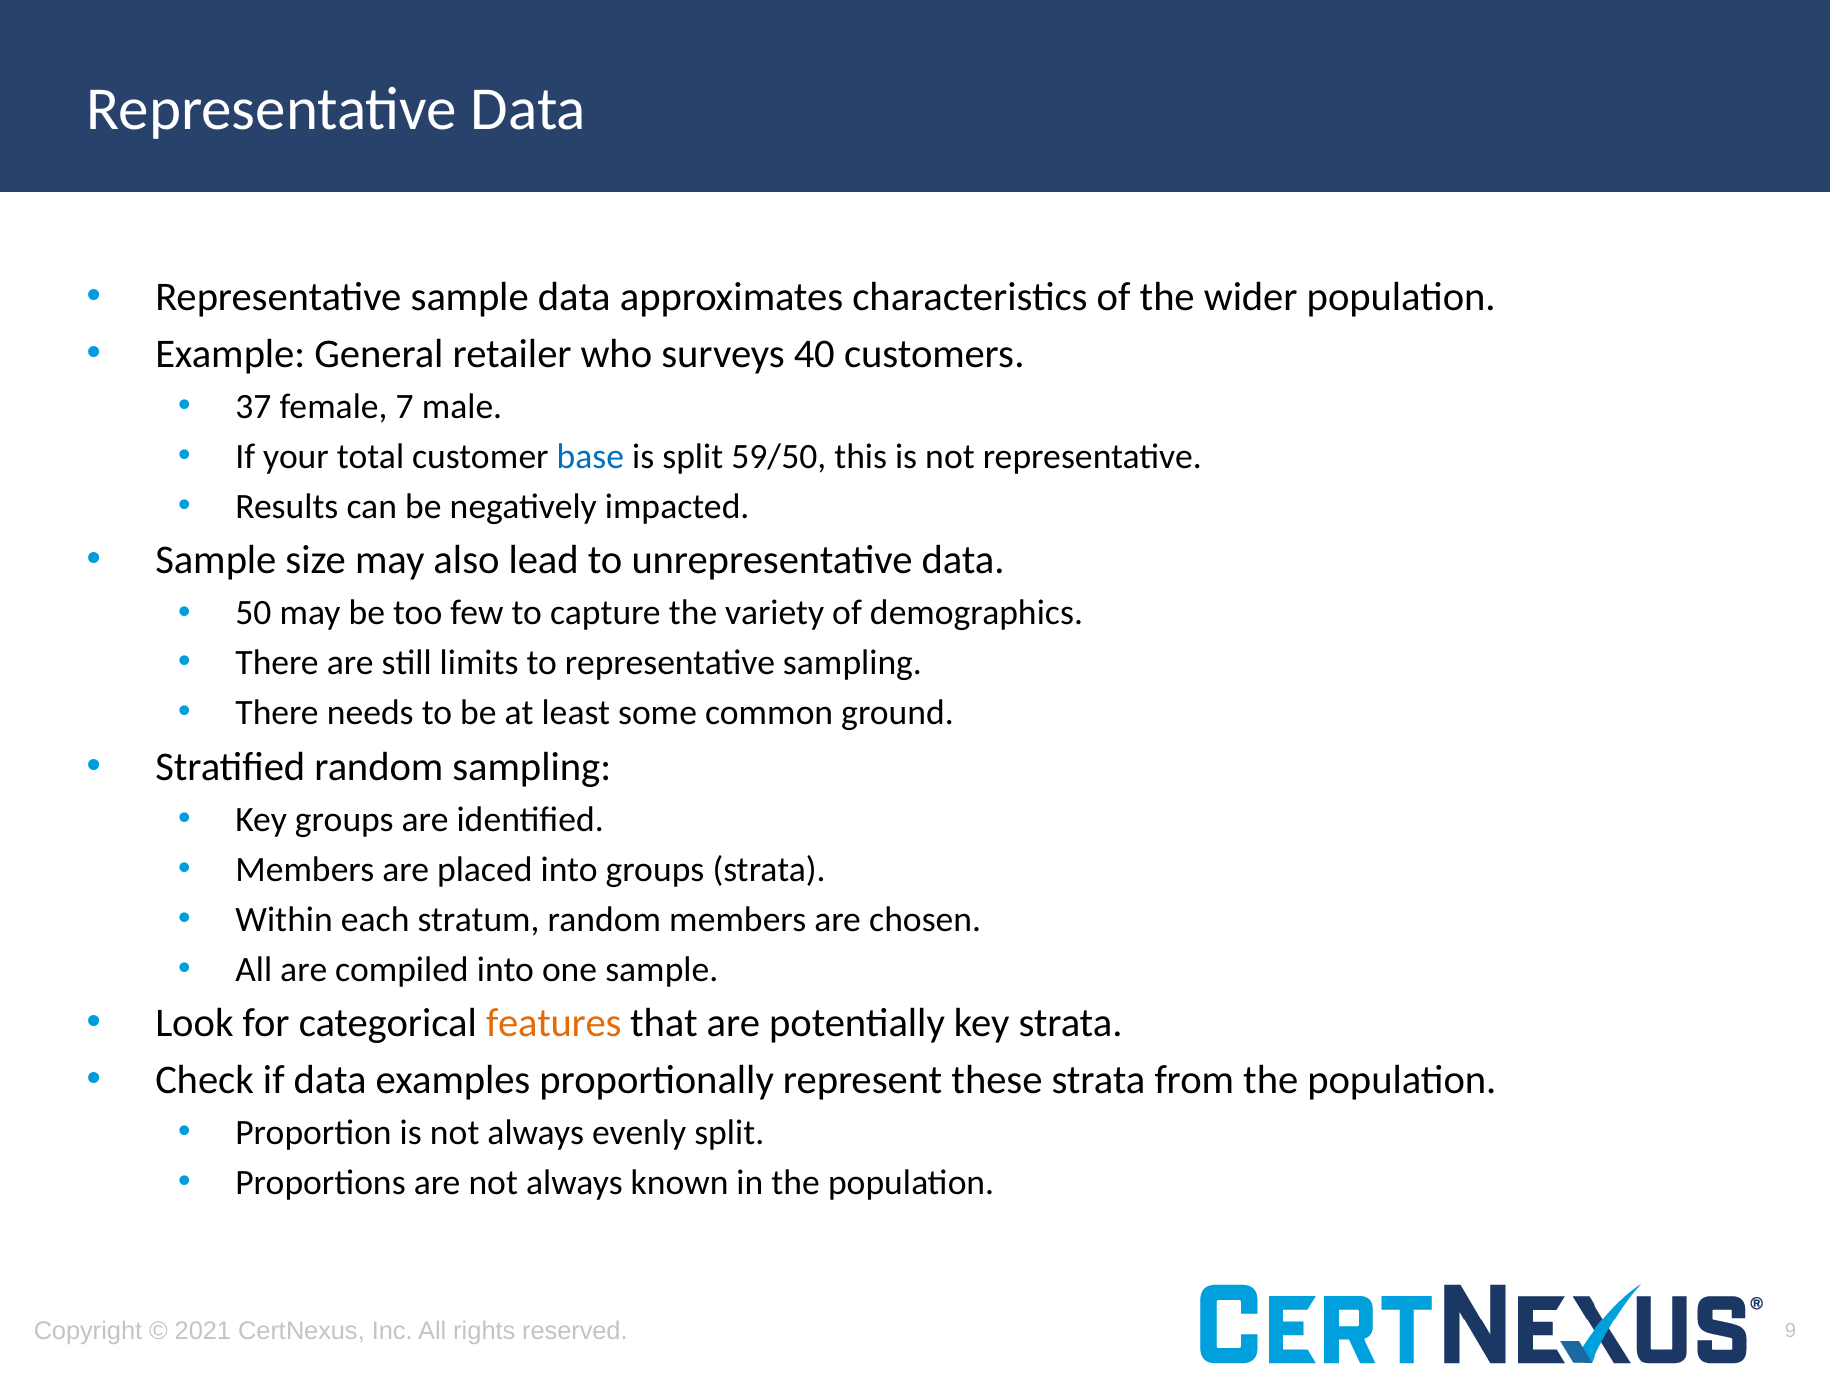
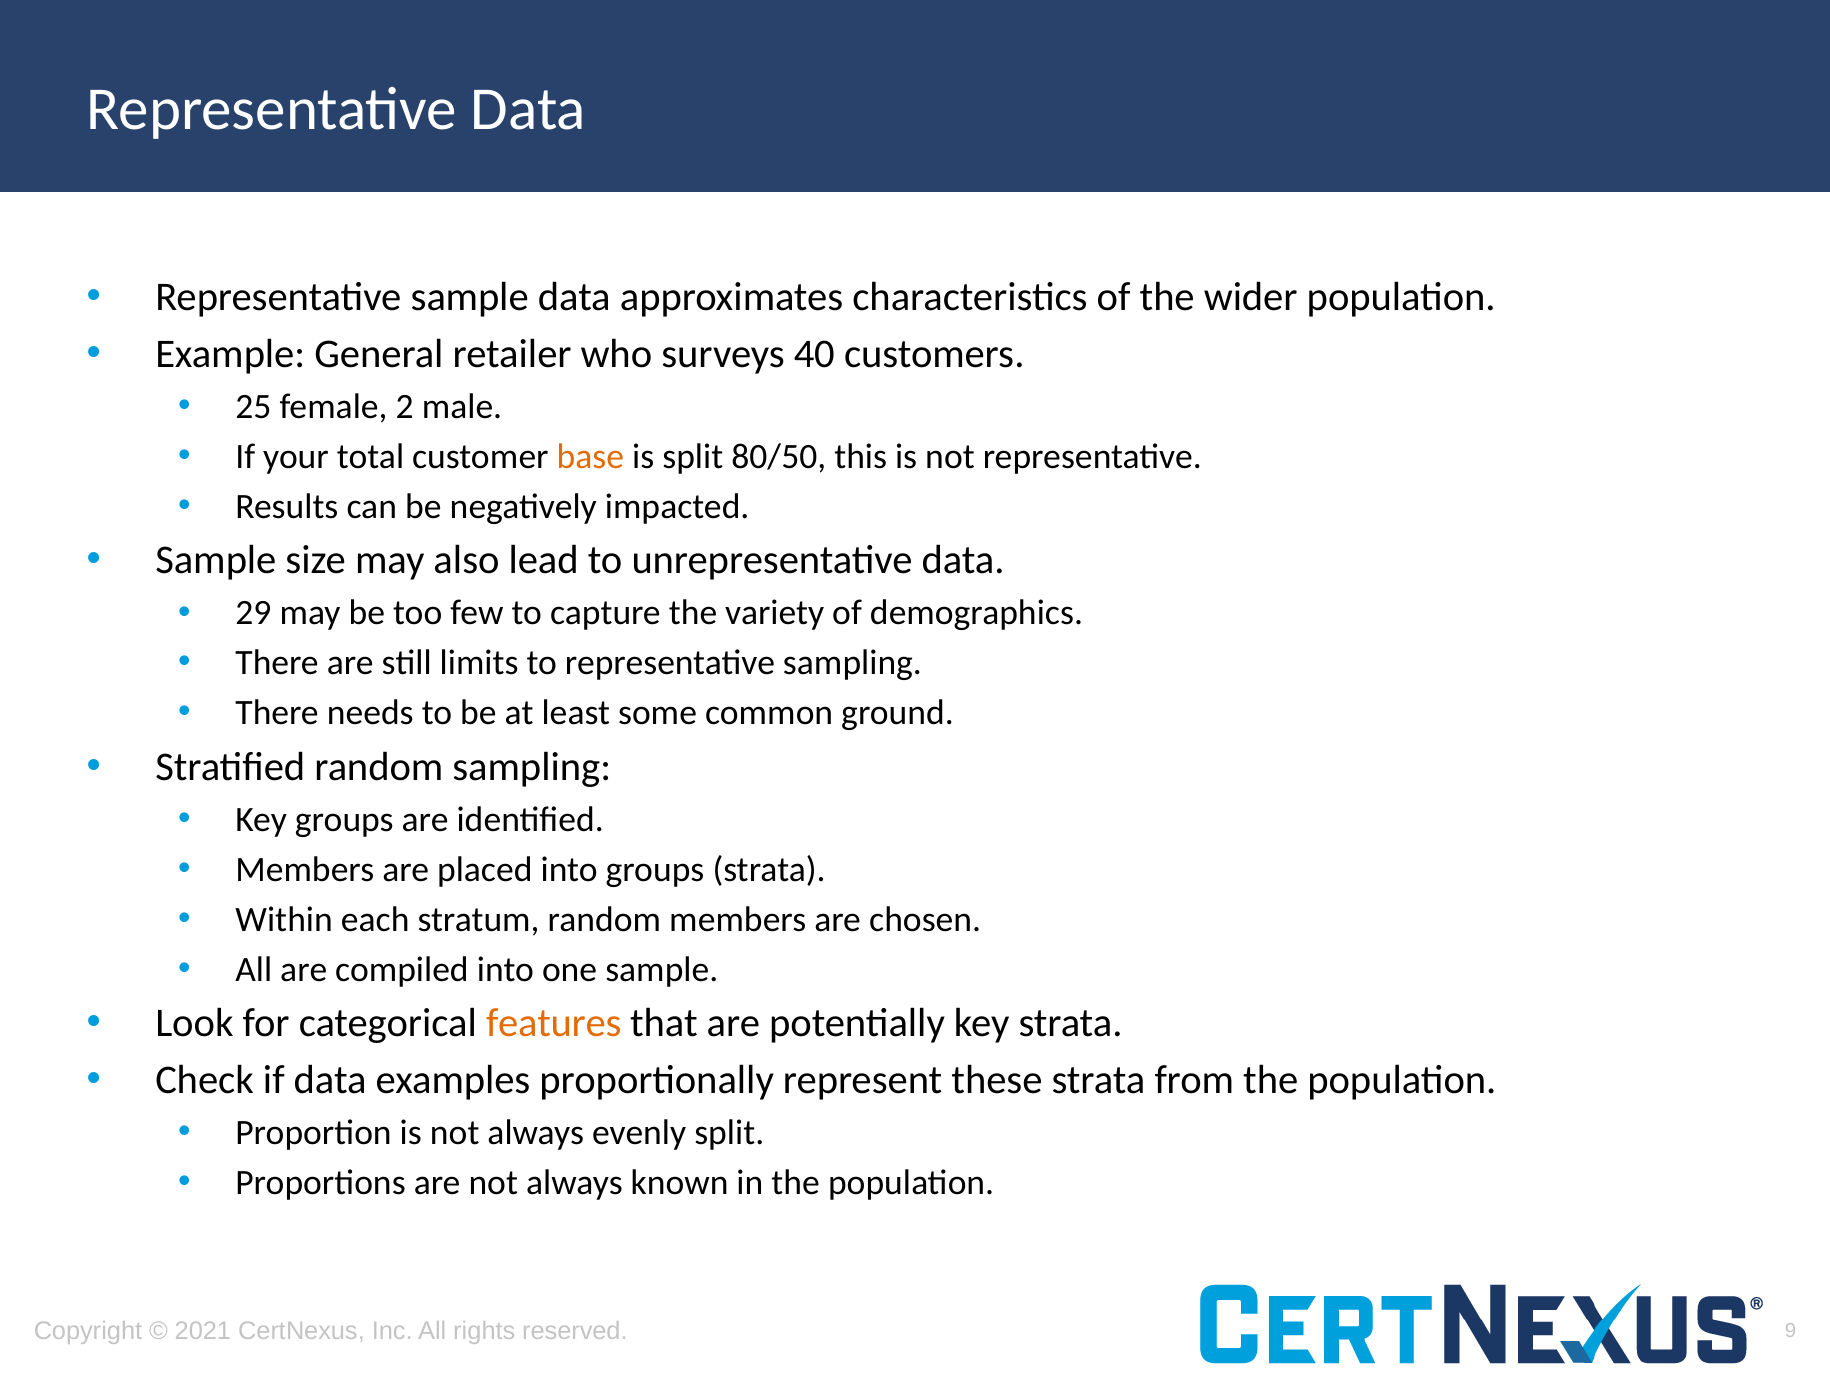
37: 37 -> 25 (253, 406)
7: 7 -> 2 (405, 406)
base colour: blue -> orange (590, 456)
59/50: 59/50 -> 80/50 (779, 456)
50: 50 -> 29 (253, 613)
